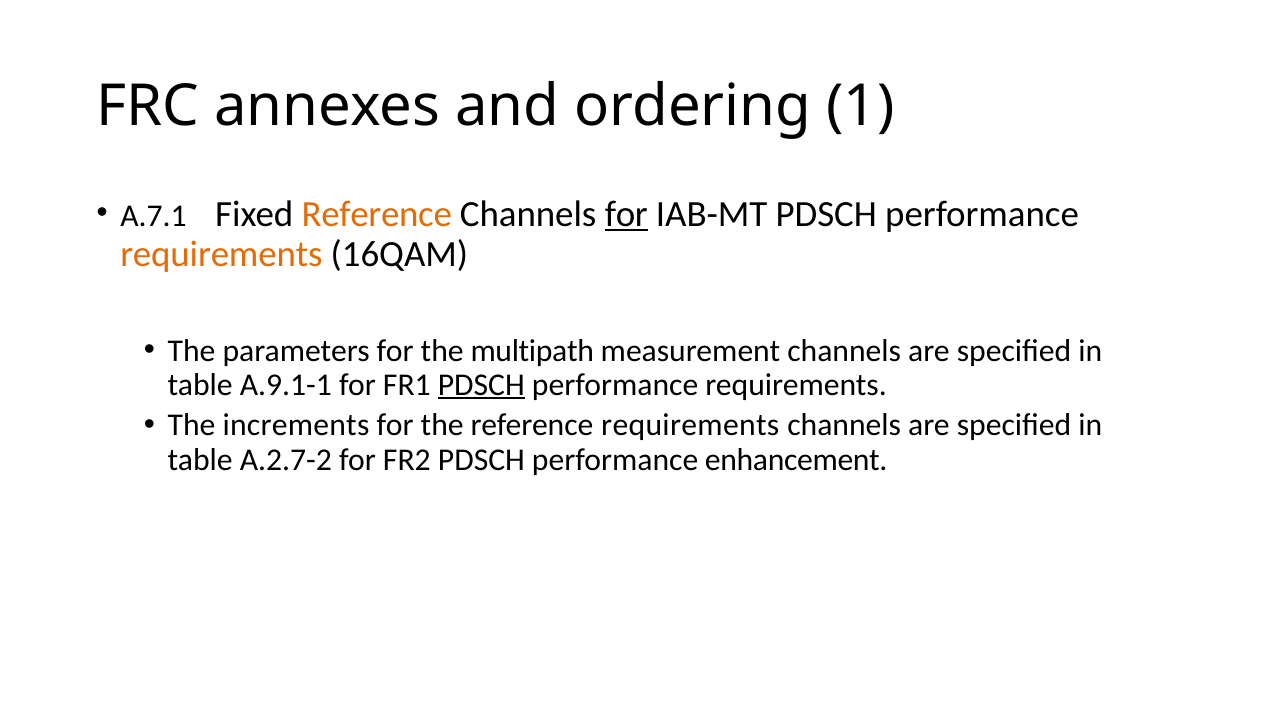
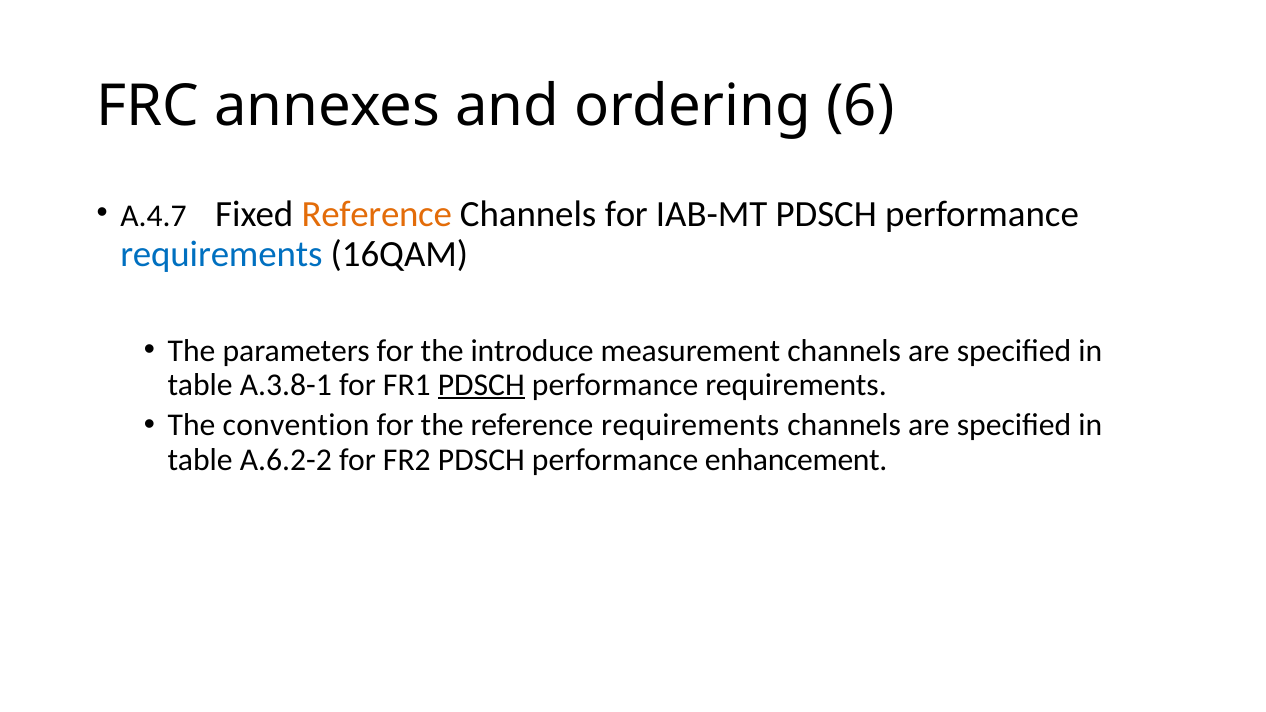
1: 1 -> 6 (860, 106)
A.7.1: A.7.1 -> A.4.7 (153, 216)
for underline: present -> none (626, 214)
requirements colour: orange -> blue (221, 254)
multipath: multipath -> introduce (532, 351)
A.9.1-1: A.9.1-1 -> A.3.8-1 (286, 385)
increments: increments -> convention (296, 426)
A.2.7-2: A.2.7-2 -> A.6.2-2 (286, 460)
